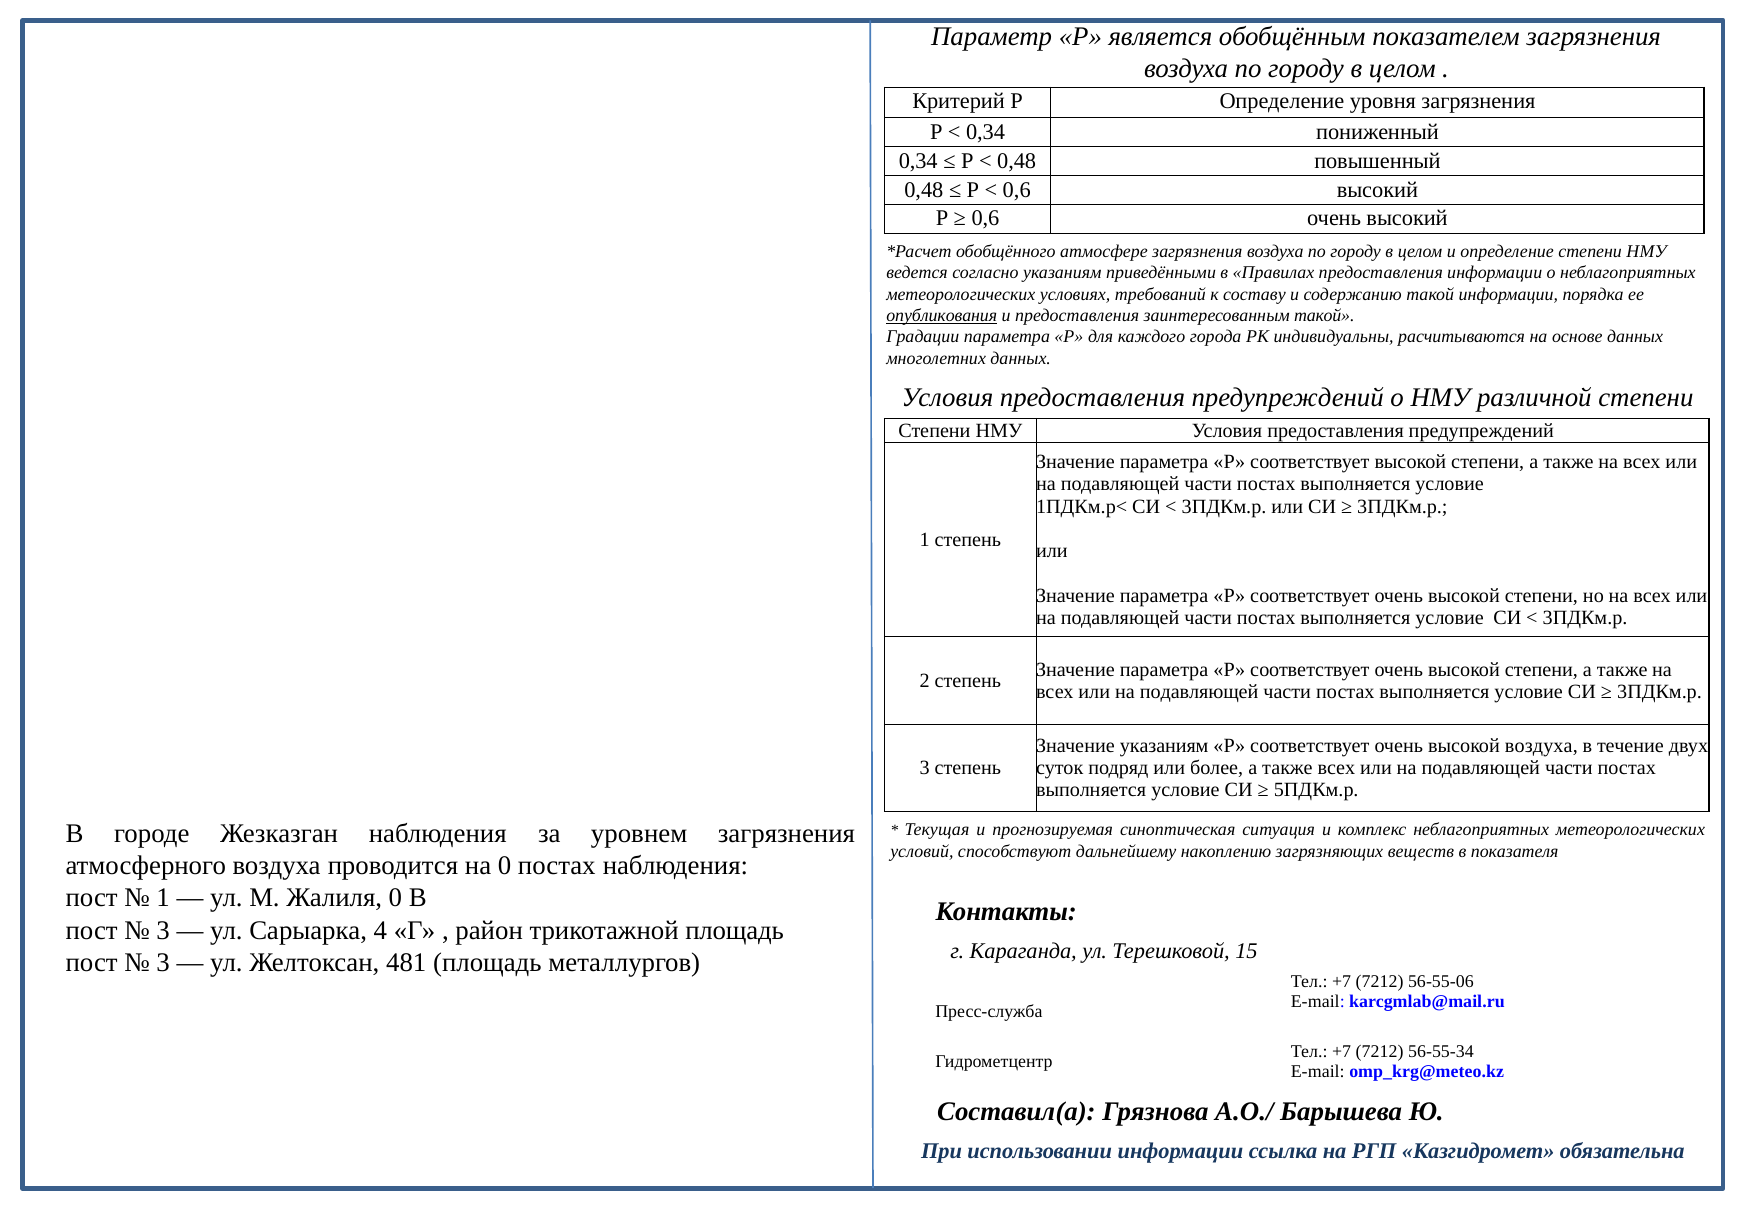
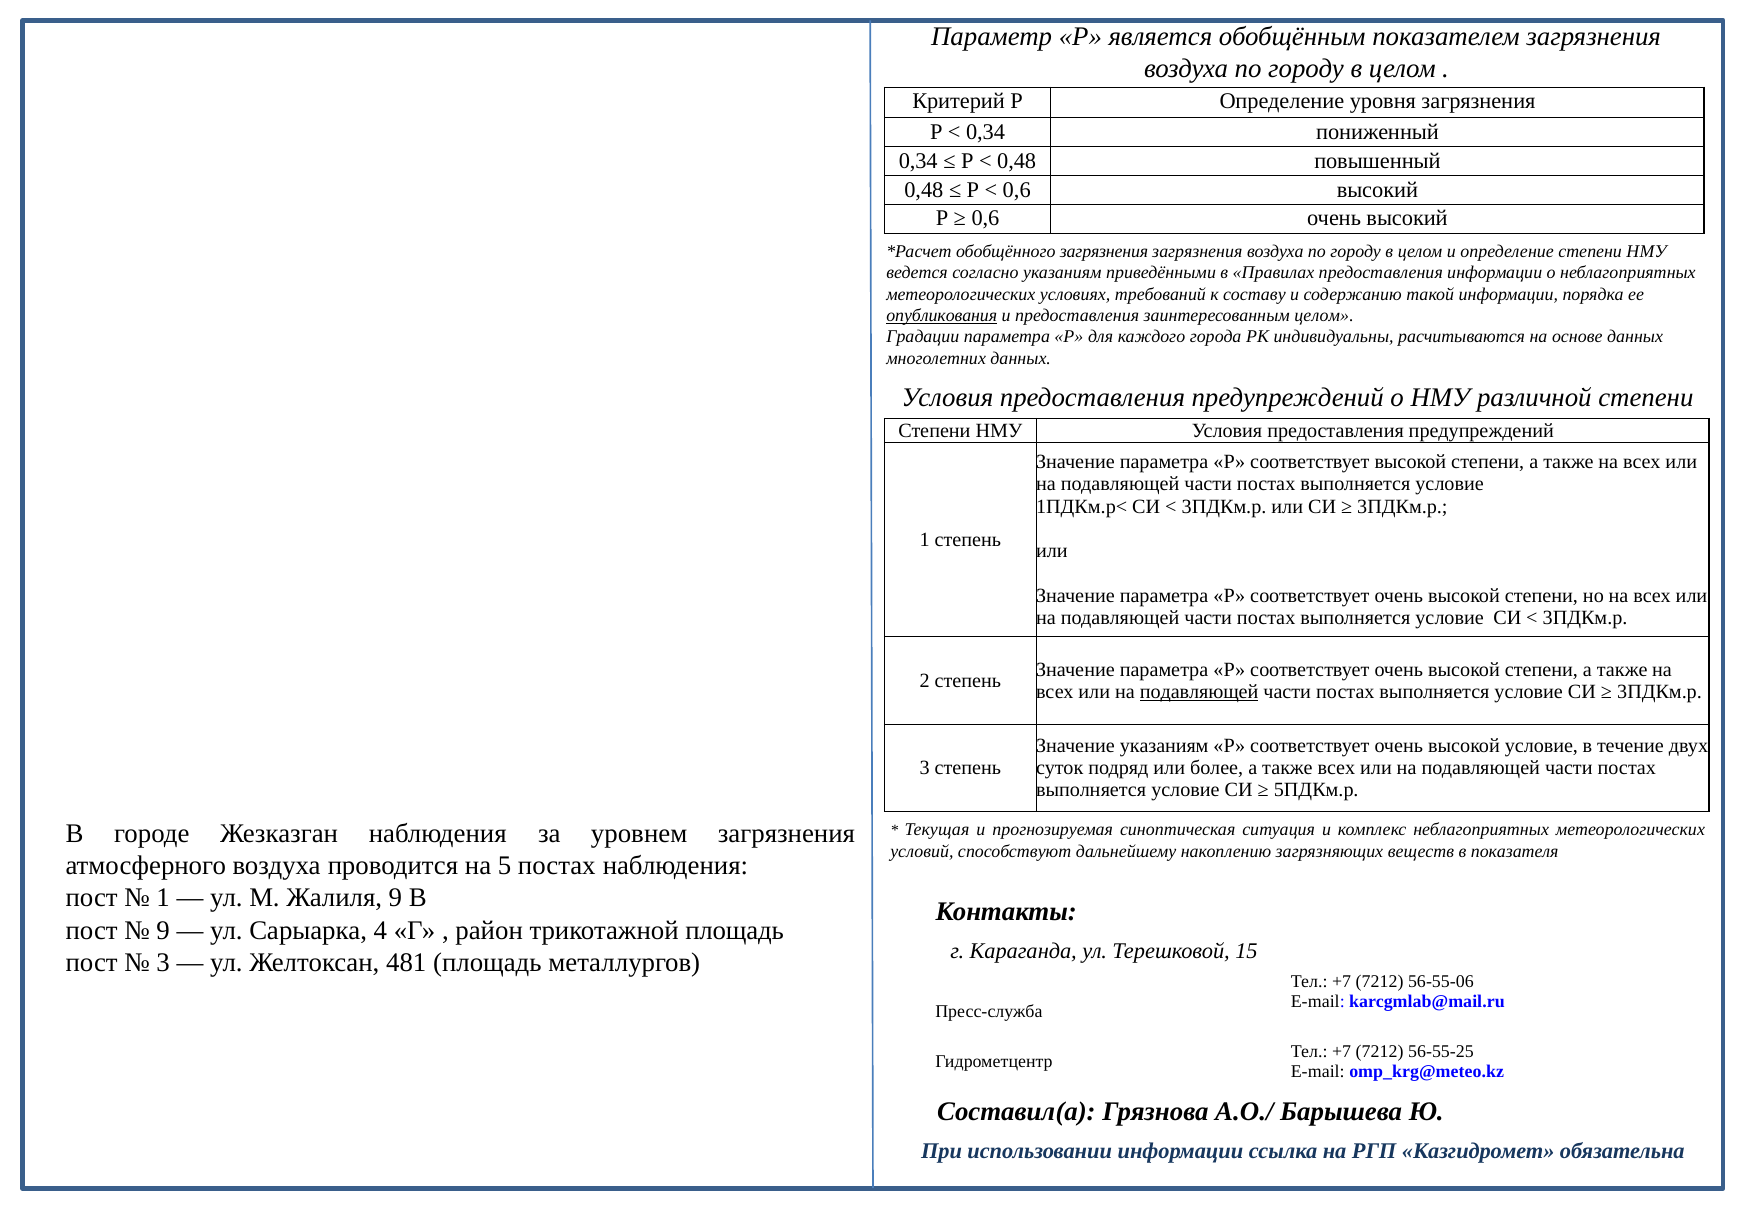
обобщённого атмосфере: атмосфере -> загрязнения (1104, 251)
заинтересованным такой: такой -> целом (1324, 316)
подавляющей underline: none -> present (1199, 692)
высокой воздуха: воздуха -> условие (1541, 745)
на 0: 0 -> 5 (504, 866)
Жалиля 0: 0 -> 9 (395, 898)
3: 3 -> 9 (163, 930)
56-55-34: 56-55-34 -> 56-55-25 (1441, 1051)
